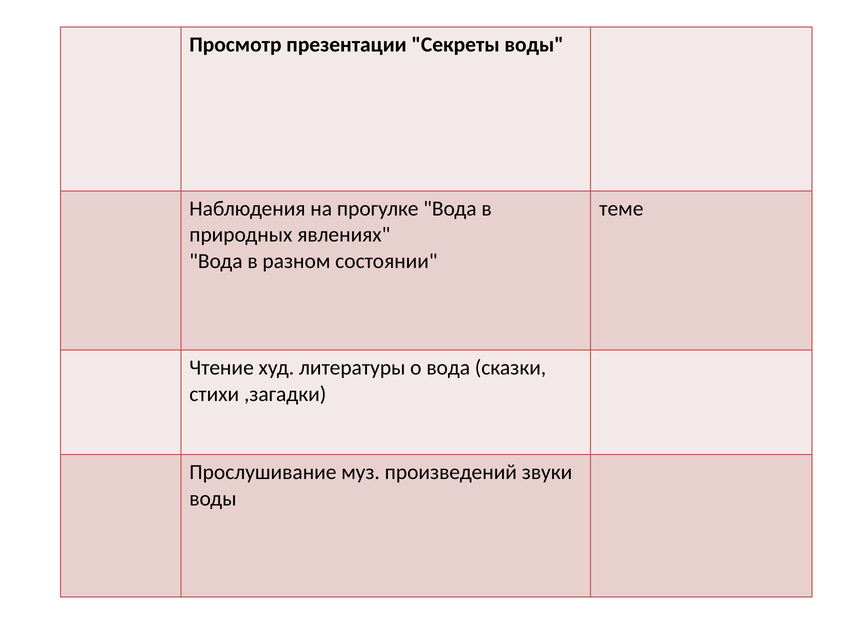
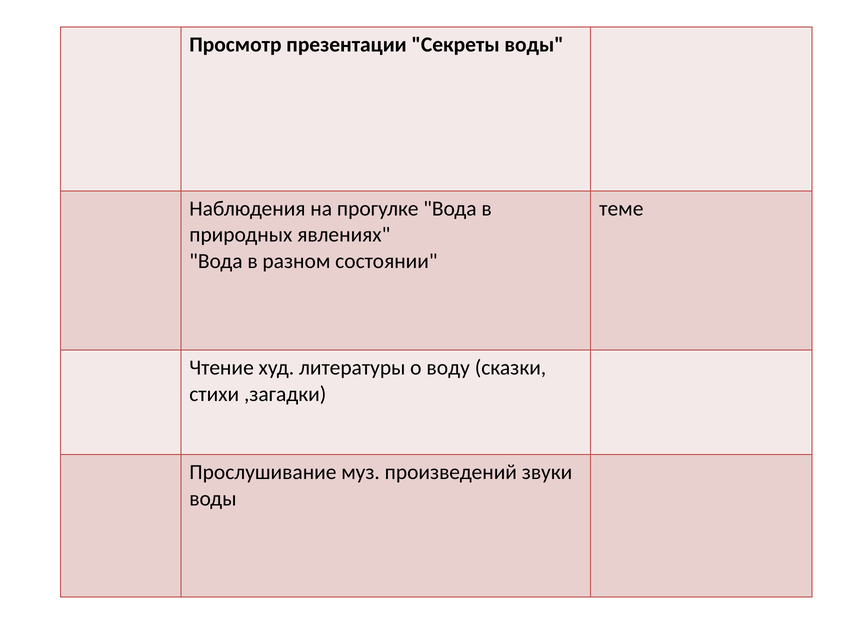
о вода: вода -> воду (448, 368)
